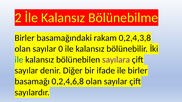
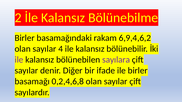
0,2,4,3,8: 0,2,4,3,8 -> 6,9,4,6,2 (135, 38)
0: 0 -> 4 (61, 49)
ile colour: blue -> purple (19, 60)
